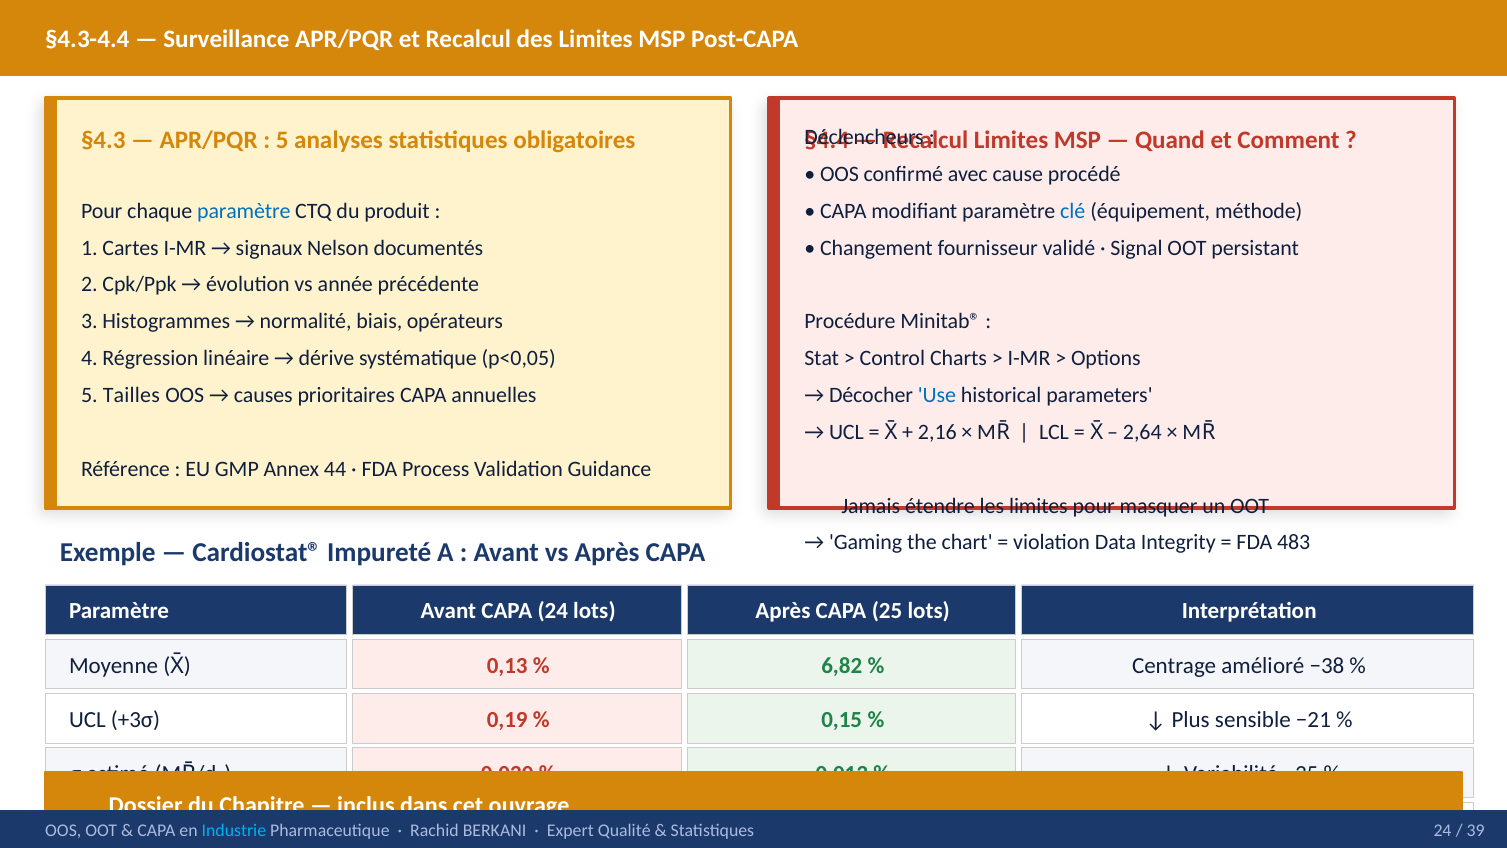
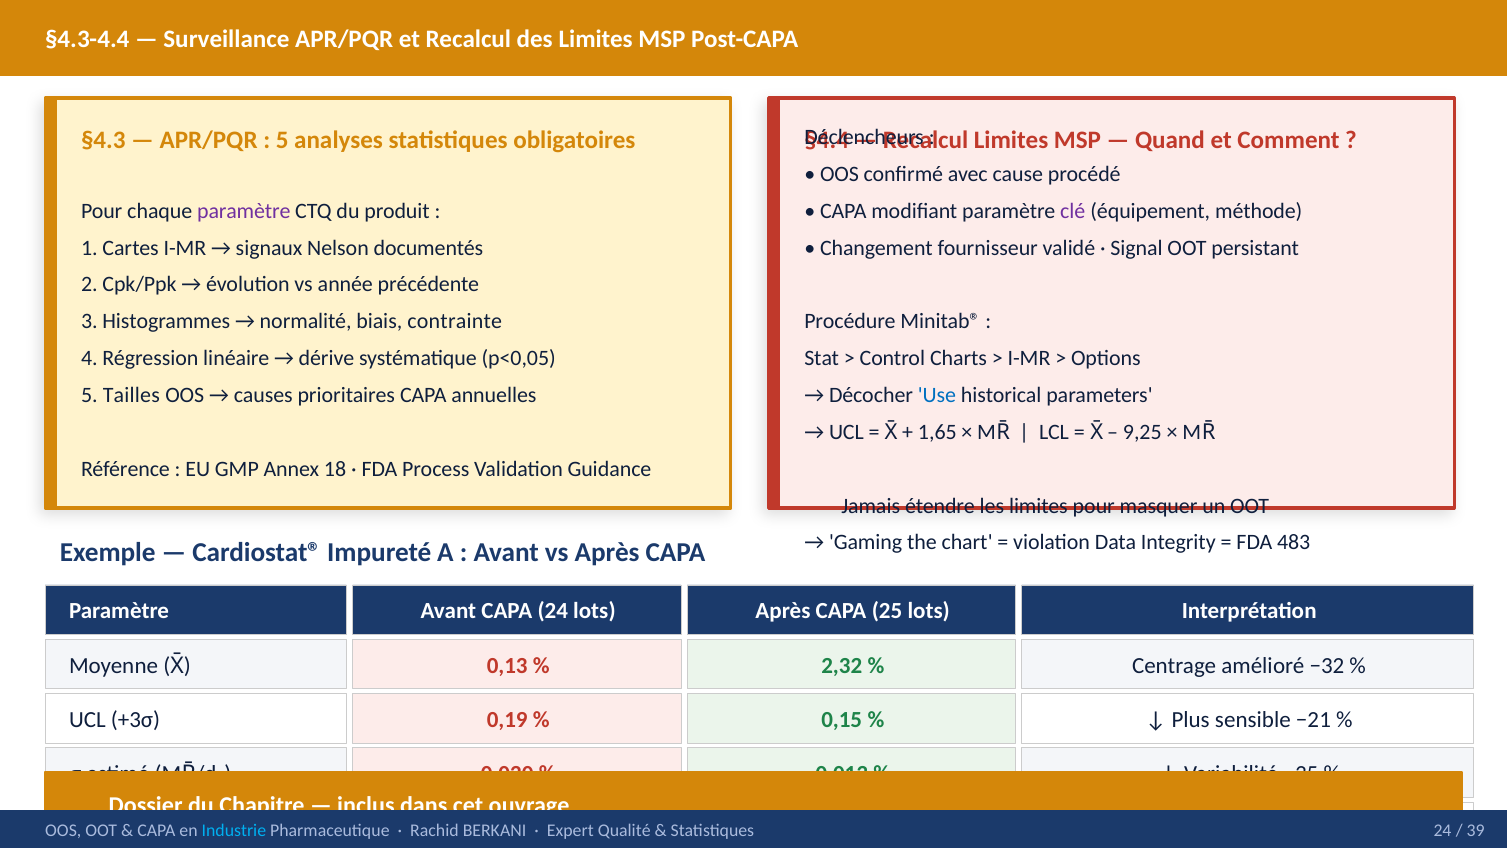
paramètre colour: blue -> purple (244, 211)
clé colour: blue -> purple (1073, 211)
opérateurs: opérateurs -> contrainte (455, 321)
2,16: 2,16 -> 1,65 (937, 432)
2,64: 2,64 -> 9,25 (1142, 432)
44: 44 -> 18 (335, 469)
6,82: 6,82 -> 2,32 (842, 665)
−38: −38 -> −32 (1327, 665)
